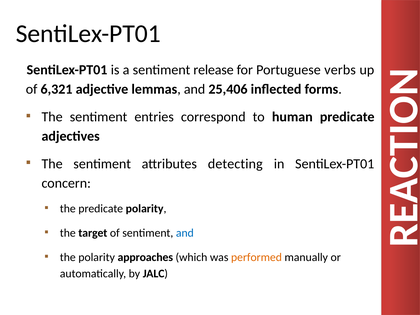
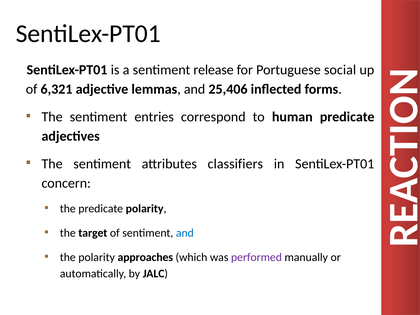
verbs: verbs -> social (340, 70)
detecting: detecting -> classifiers (235, 164)
performed colour: orange -> purple (256, 257)
